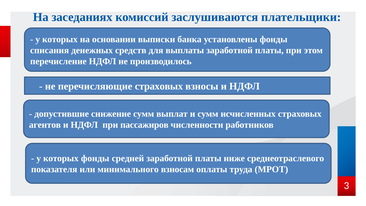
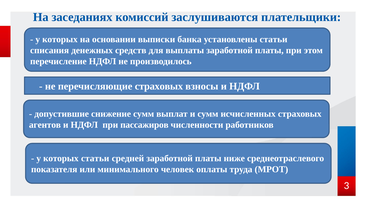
установлены фонды: фонды -> статьи (274, 39)
которых фонды: фонды -> статьи (95, 158)
взносам: взносам -> человек (178, 169)
